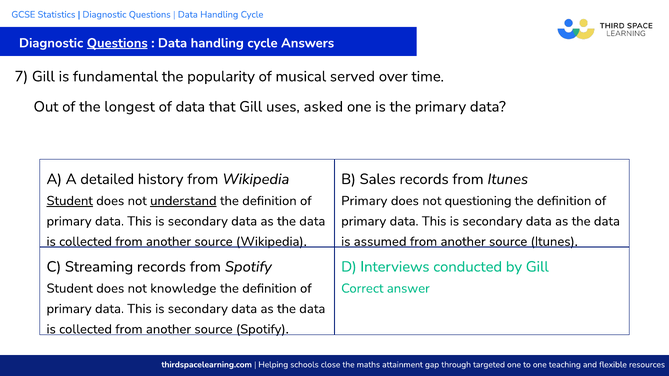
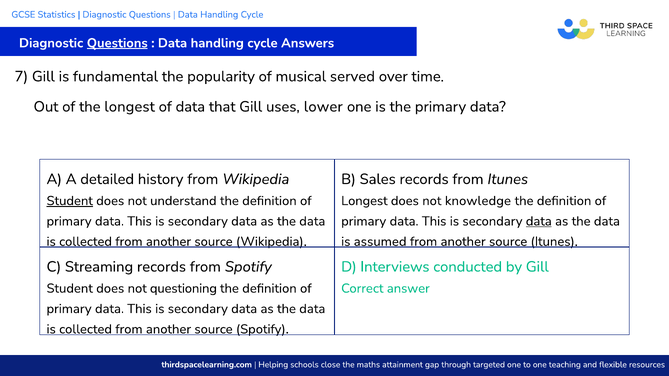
asked: asked -> lower (323, 107)
understand underline: present -> none (183, 201)
Primary: Primary -> Longest (364, 201)
questioning: questioning -> knowledge (478, 201)
data underline: none -> present (539, 221)
knowledge: knowledge -> questioning (183, 289)
